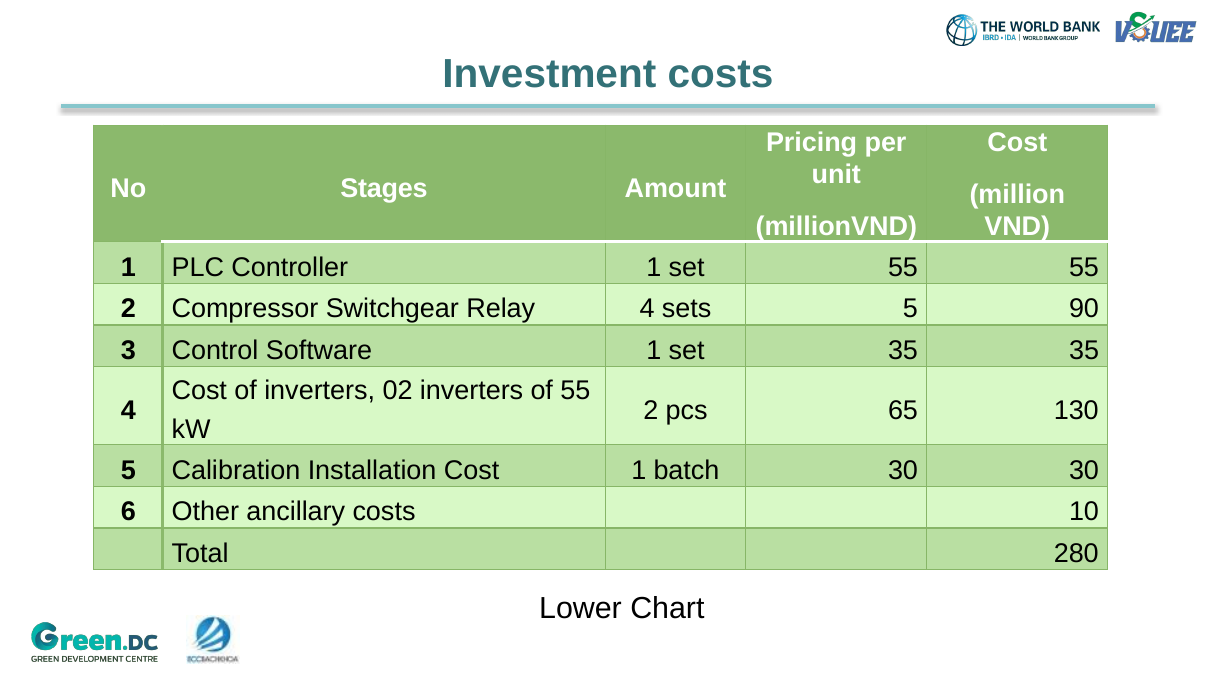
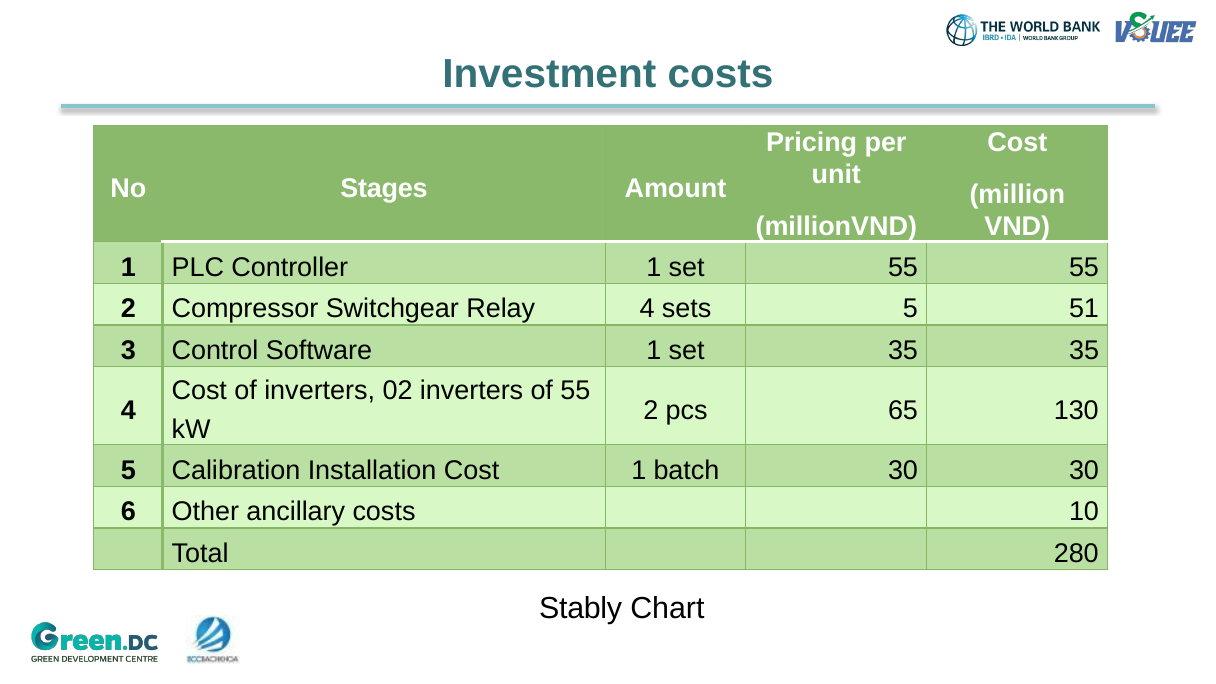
90: 90 -> 51 (1084, 309)
Lower: Lower -> Stably (581, 608)
